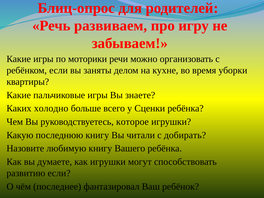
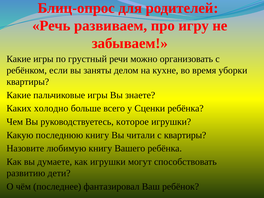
моторики: моторики -> грустный (87, 59)
с добирать: добирать -> квартиры (185, 135)
развитию если: если -> дети (59, 173)
